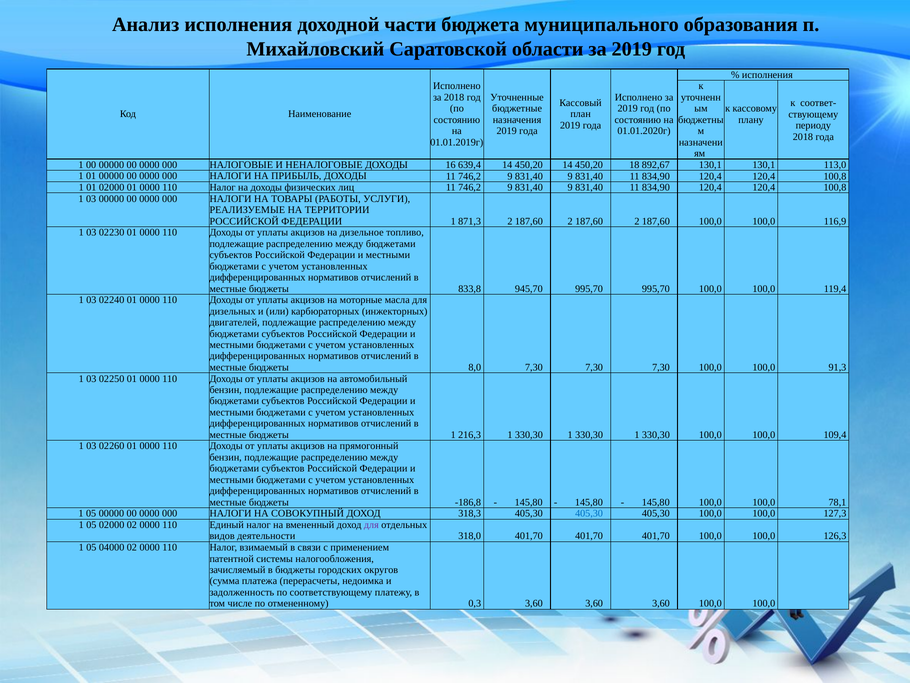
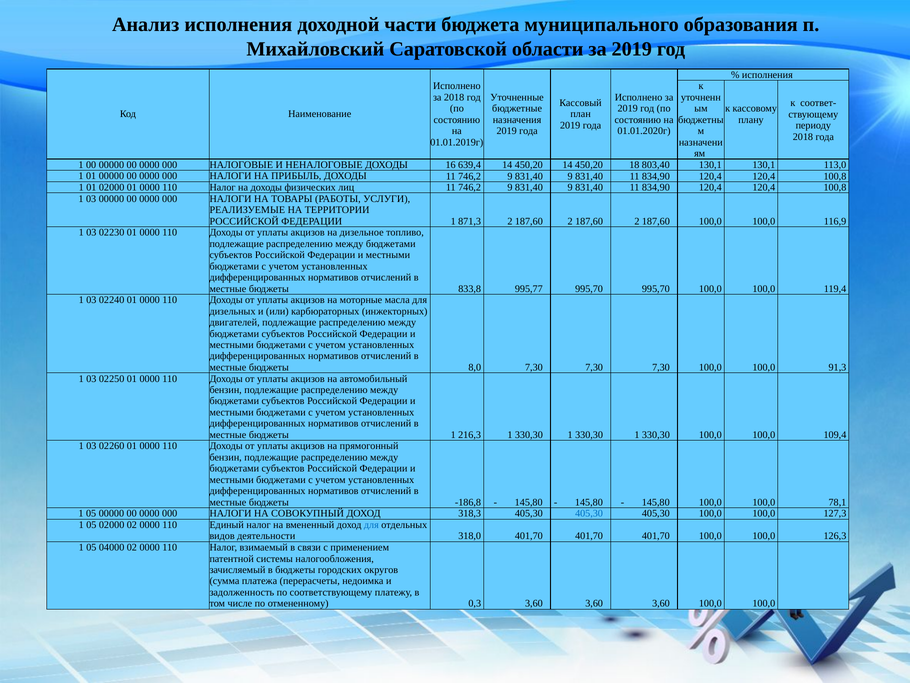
892,67: 892,67 -> 803,40 (656, 165)
945,70: 945,70 -> 995,77 (529, 289)
для colour: purple -> blue (371, 525)
